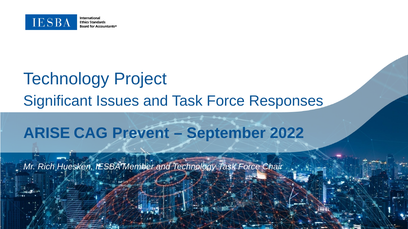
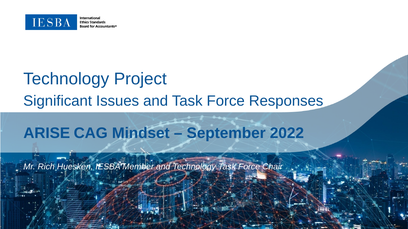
Prevent: Prevent -> Mindset (141, 133)
